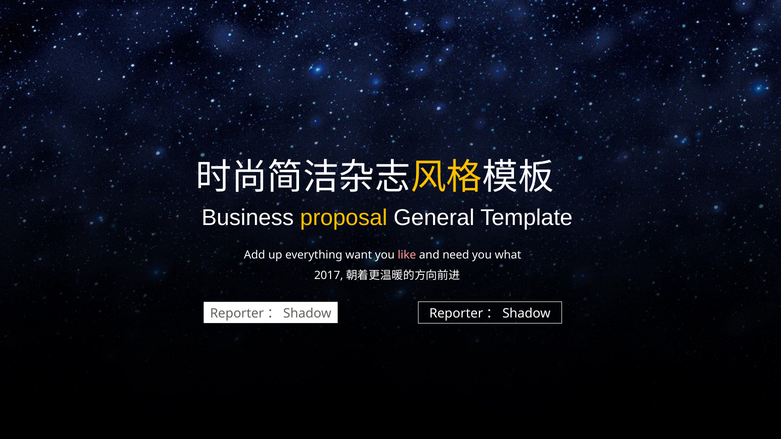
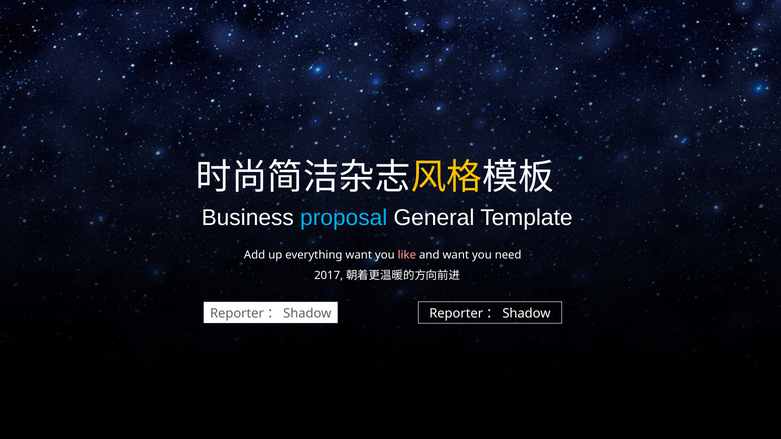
proposal colour: yellow -> light blue (344, 218)
and need: need -> want (456, 255)
what: what -> need (508, 255)
